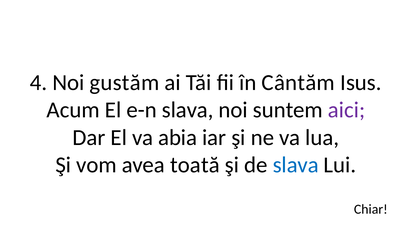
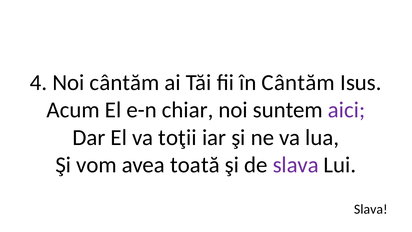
Noi gustăm: gustăm -> cântăm (125, 82)
e-n slava: slava -> chiar (188, 110)
abia: abia -> toţii (177, 137)
slava colour: blue -> purple (296, 165)
Chiar: Chiar -> Slava (371, 209)
